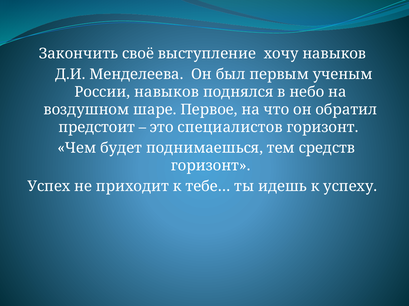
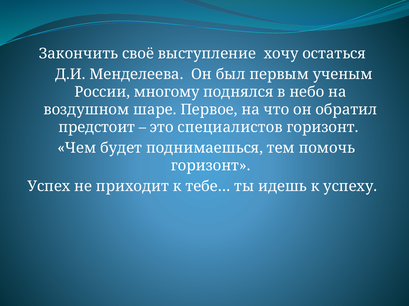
хочу навыков: навыков -> остаться (334, 54)
России навыков: навыков -> многому (167, 92)
средств: средств -> помочь (327, 148)
